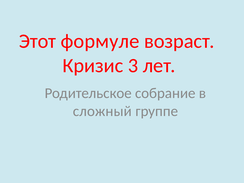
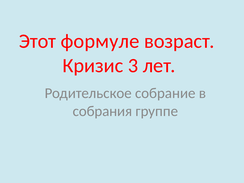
сложный: сложный -> собрания (102, 111)
